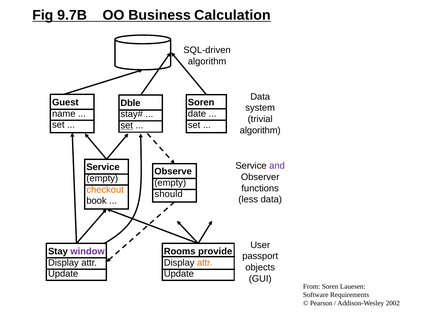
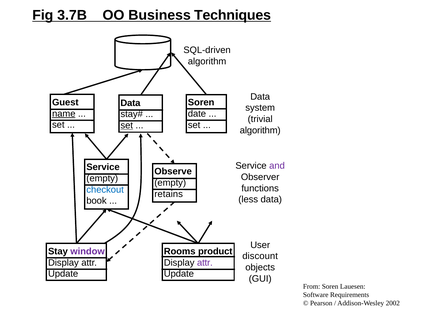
9.7B: 9.7B -> 3.7B (72, 15)
Calculation: Calculation -> Techniques (233, 15)
Dble: Dble -> Data (130, 103)
name underline: none -> present (64, 114)
checkout colour: orange -> blue (105, 190)
should: should -> retains (169, 194)
provide: provide -> product (215, 252)
passport: passport -> discount (260, 257)
attr colour: orange -> purple (205, 263)
